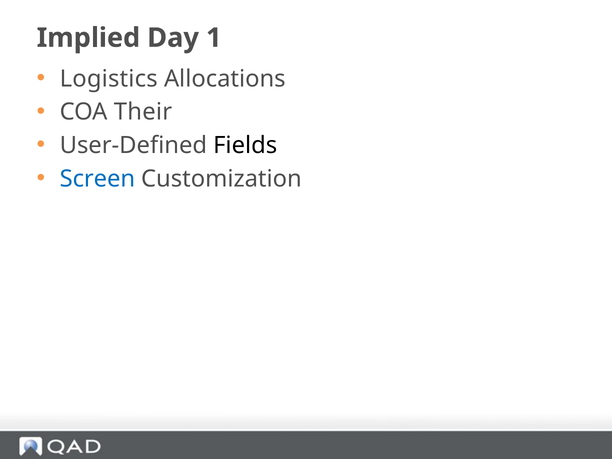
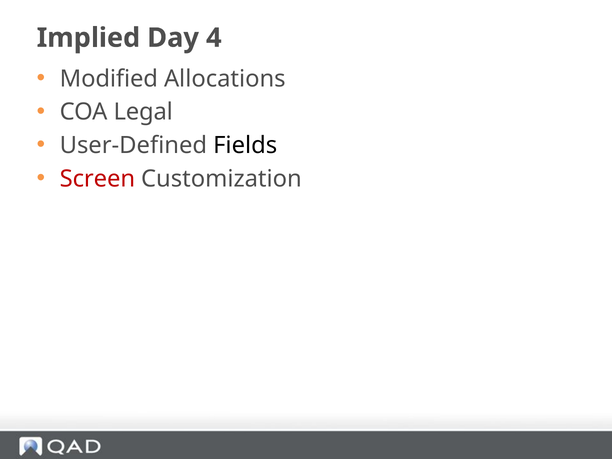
1: 1 -> 4 (214, 38)
Logistics: Logistics -> Modified (109, 79)
Their: Their -> Legal (143, 112)
Screen colour: blue -> red (97, 179)
